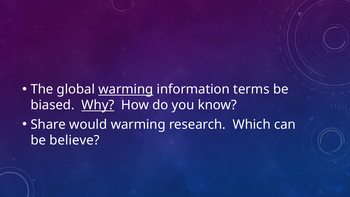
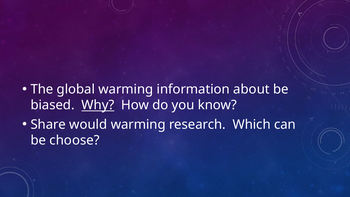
warming underline: present -> none (126, 89)
terms: terms -> about (251, 89)
believe: believe -> choose (75, 140)
